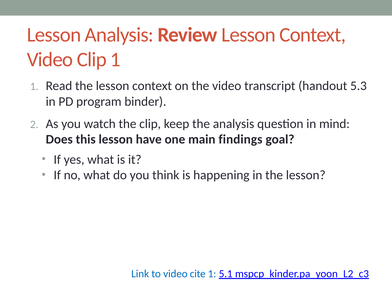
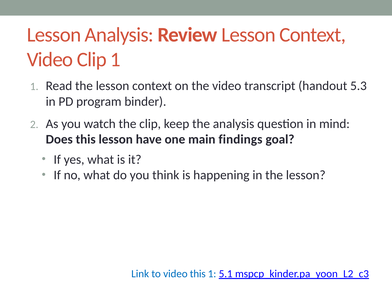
video cite: cite -> this (198, 274)
